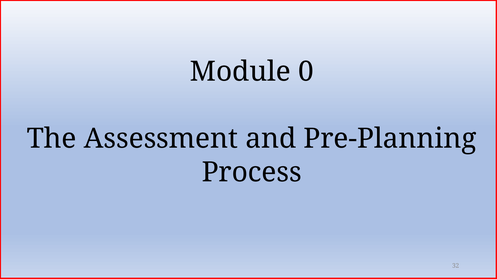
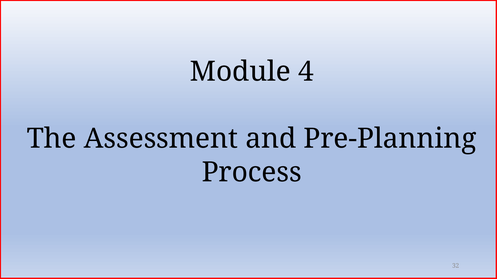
0: 0 -> 4 (306, 72)
